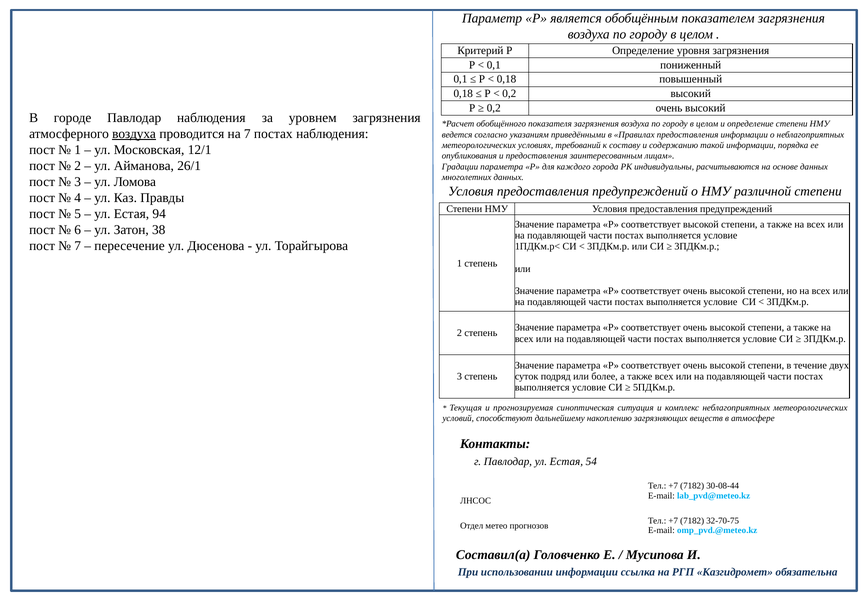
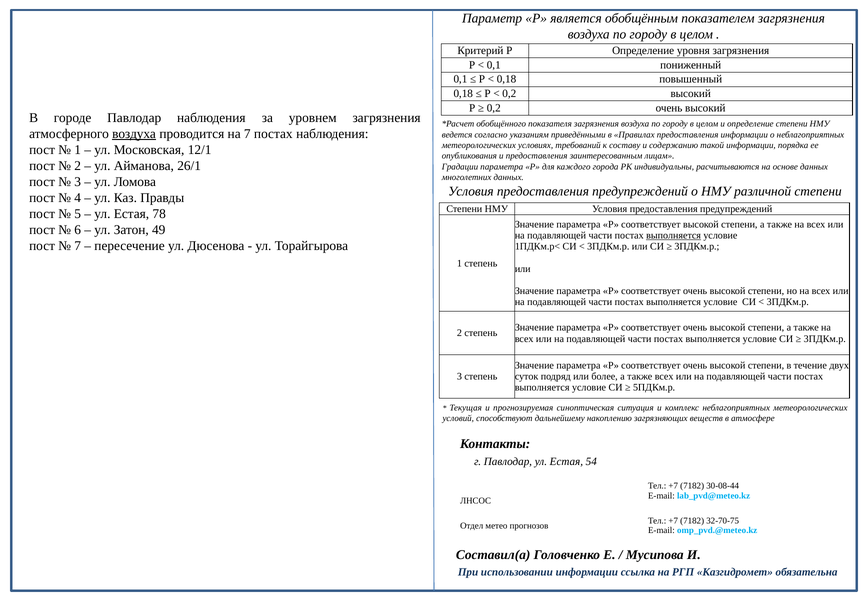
94: 94 -> 78 (159, 214)
38: 38 -> 49 (159, 230)
выполняется underline: none -> present (674, 235)
